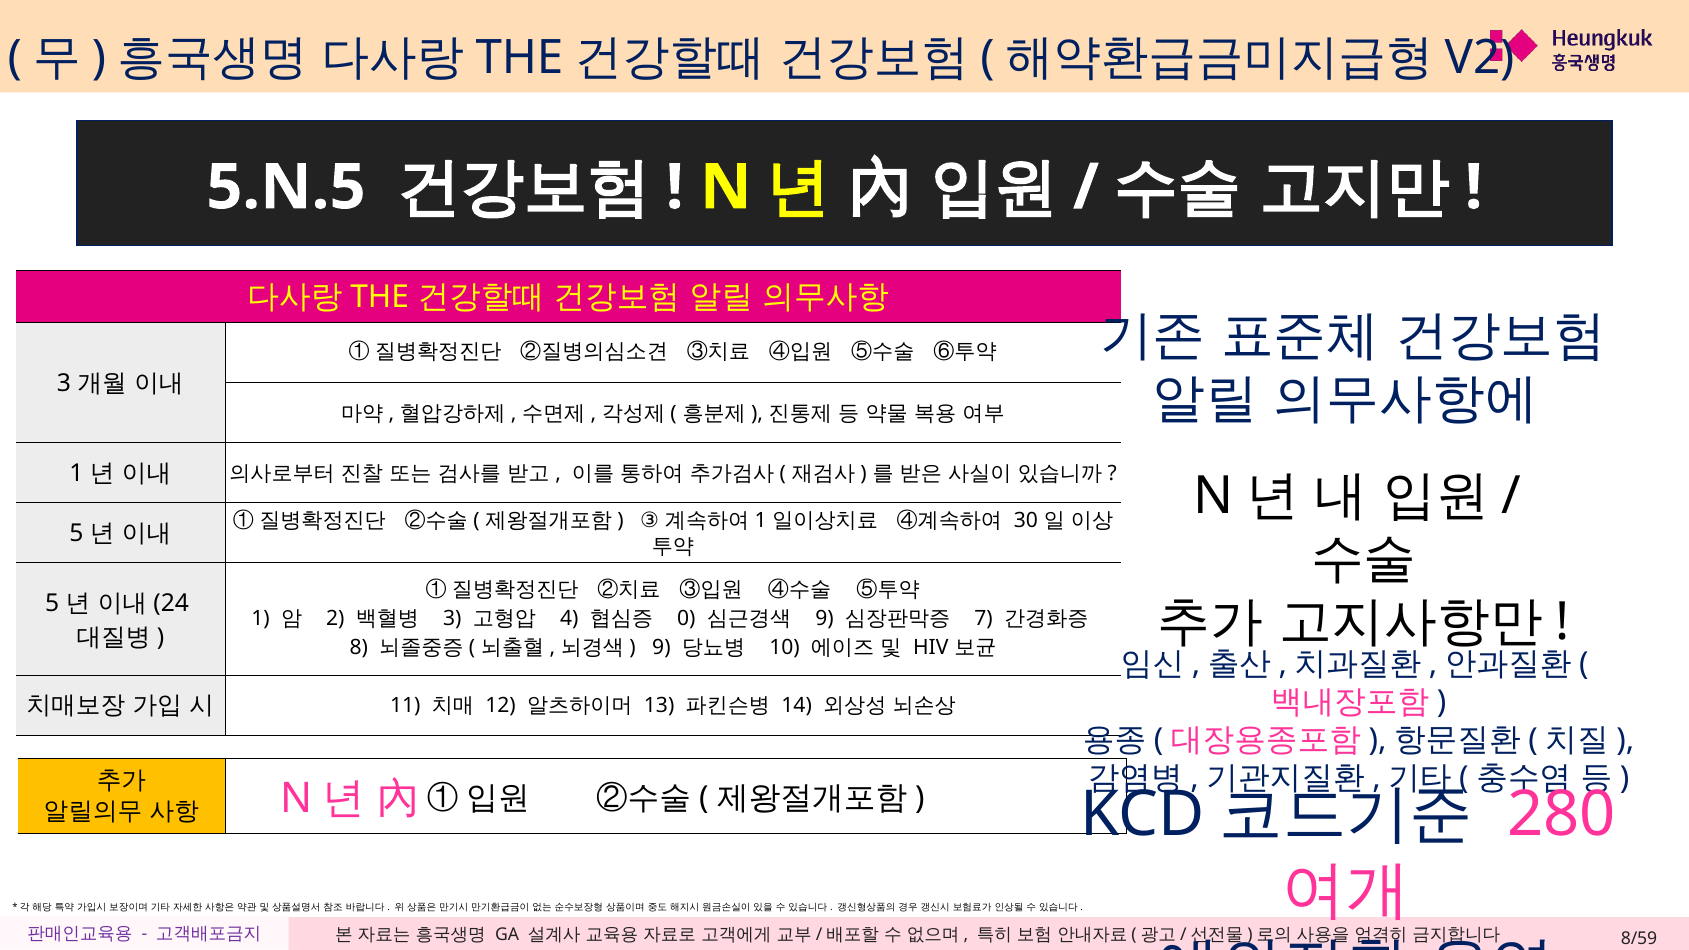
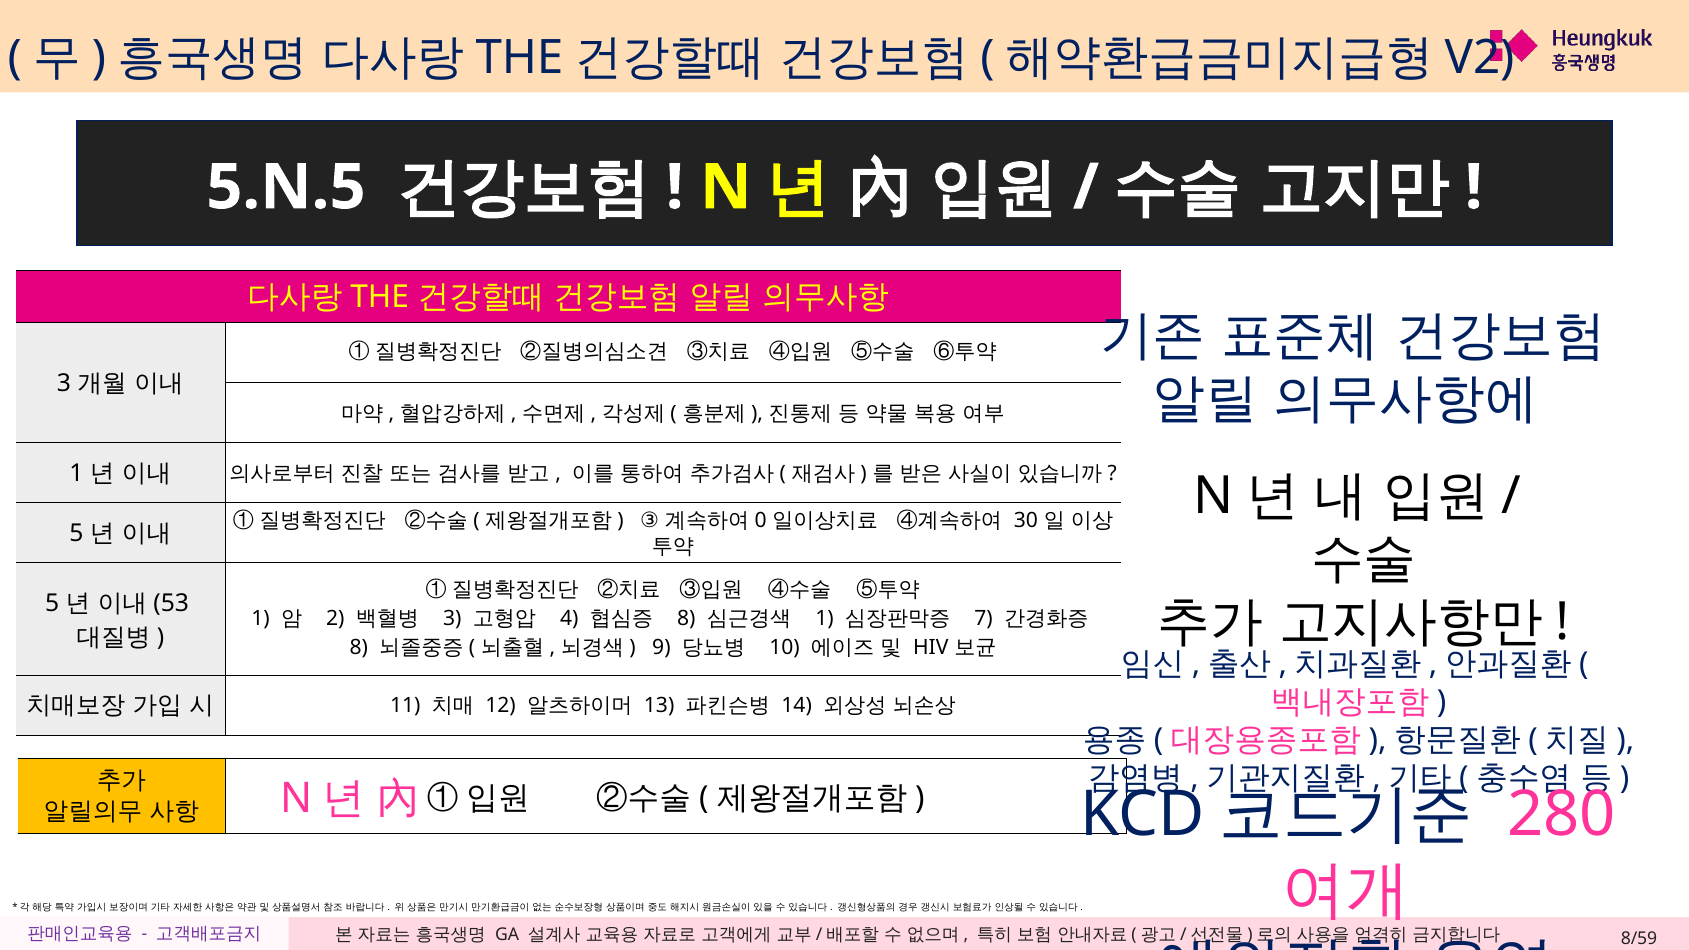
1: 1 -> 0 (761, 520)
24: 24 -> 53 (171, 603)
0: 0 -> 8 (686, 619)
9: 9 -> 1 (824, 619)
